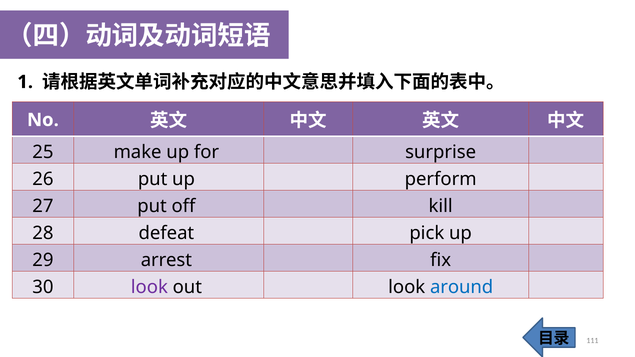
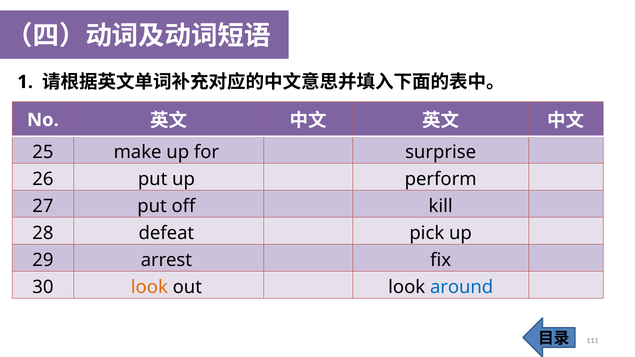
look colour: purple -> orange (149, 287)
